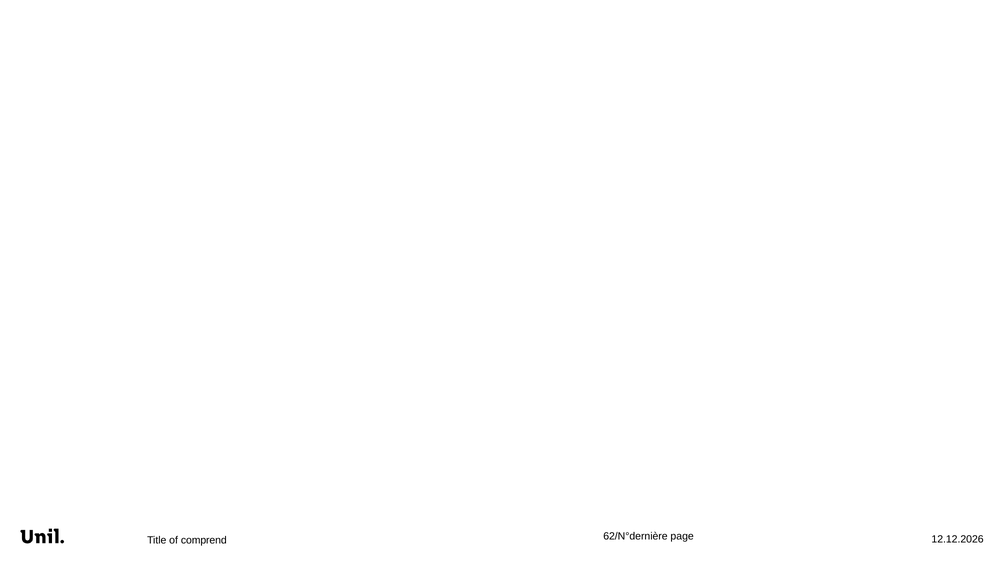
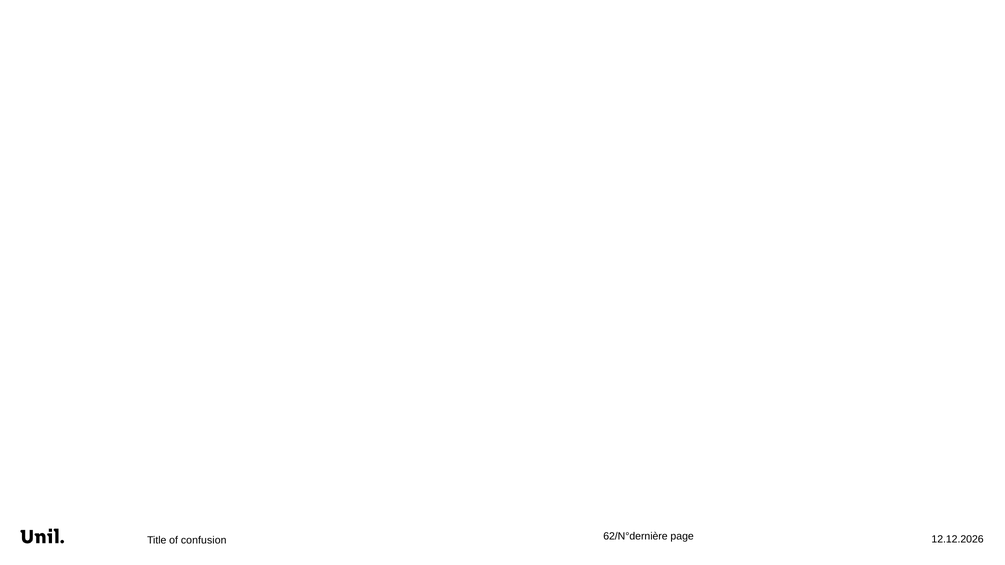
comprend: comprend -> confusion (204, 540)
